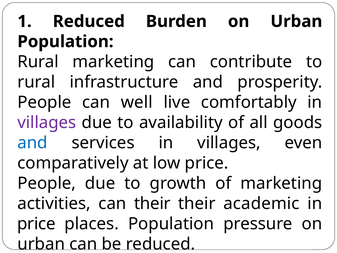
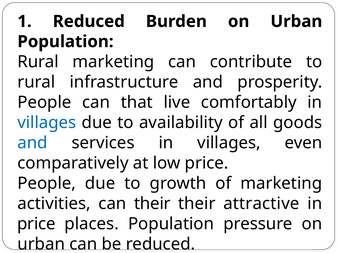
well: well -> that (137, 102)
villages colour: purple -> blue (47, 122)
academic: academic -> attractive (261, 203)
